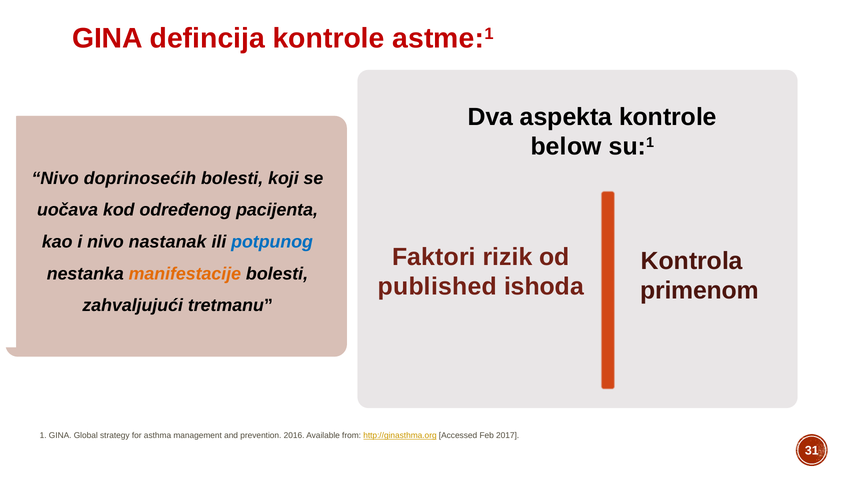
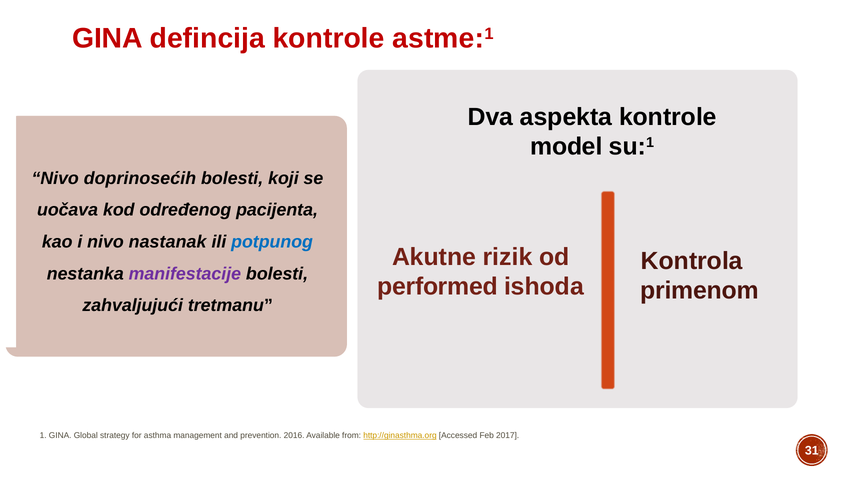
below: below -> model (566, 147)
Faktori: Faktori -> Akutne (434, 257)
manifestacije colour: orange -> purple (185, 274)
published: published -> performed (438, 287)
